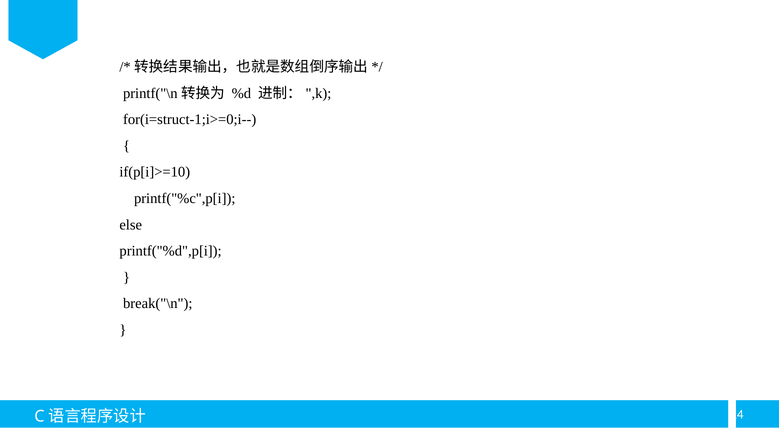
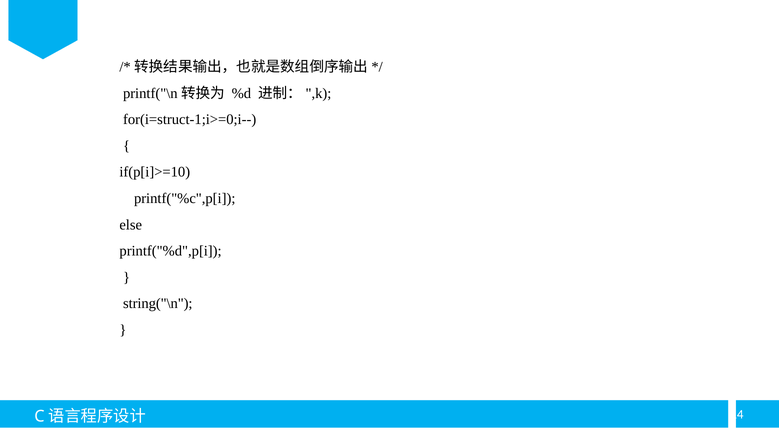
break("\n: break("\n -> string("\n (158, 304)
